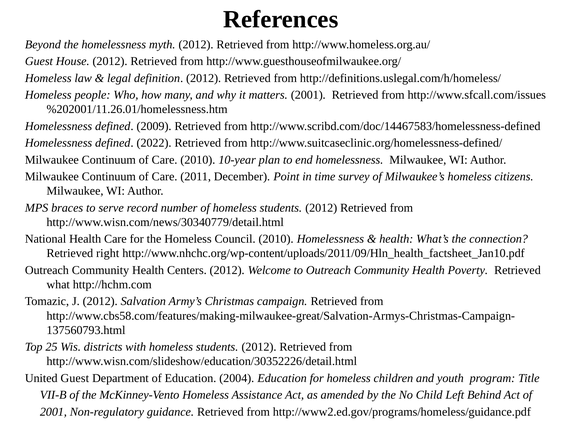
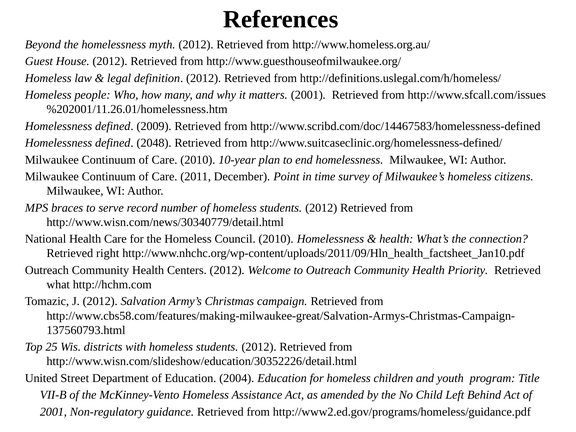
2022: 2022 -> 2048 (154, 143)
Poverty: Poverty -> Priority (468, 270)
United Guest: Guest -> Street (75, 378)
